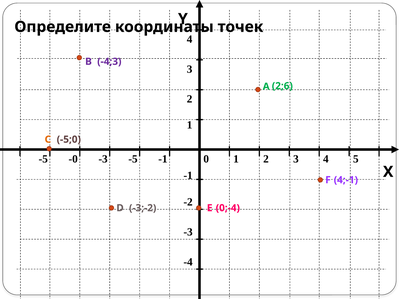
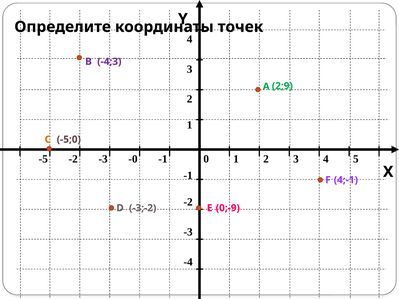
2;6: 2;6 -> 2;9 (282, 86)
-5 -0: -0 -> -2 (73, 159)
-3 -5: -5 -> -0 (133, 159)
0;-4: 0;-4 -> 0;-9 (228, 208)
